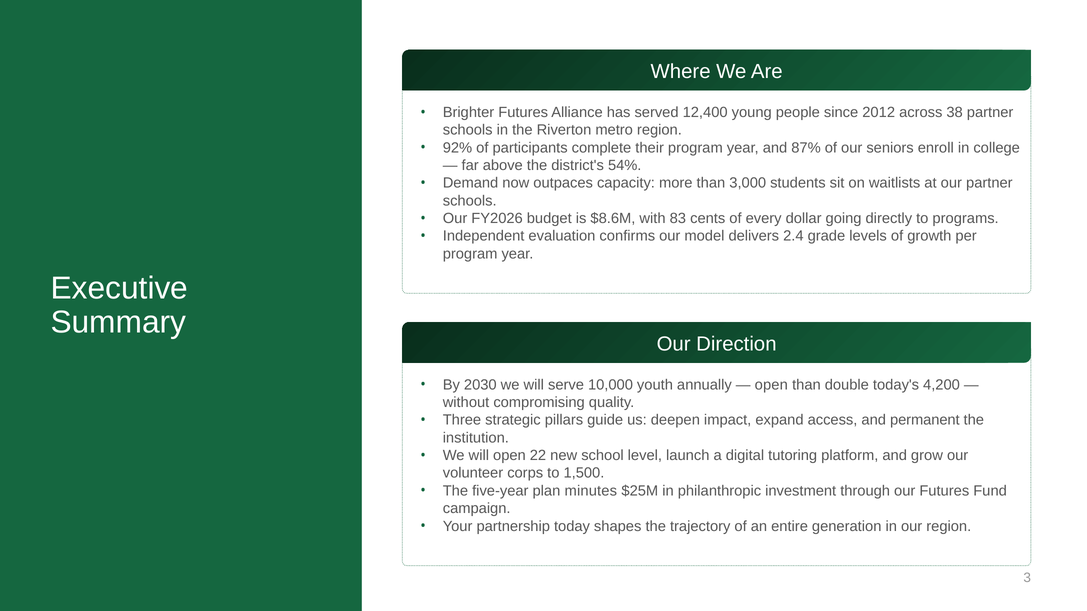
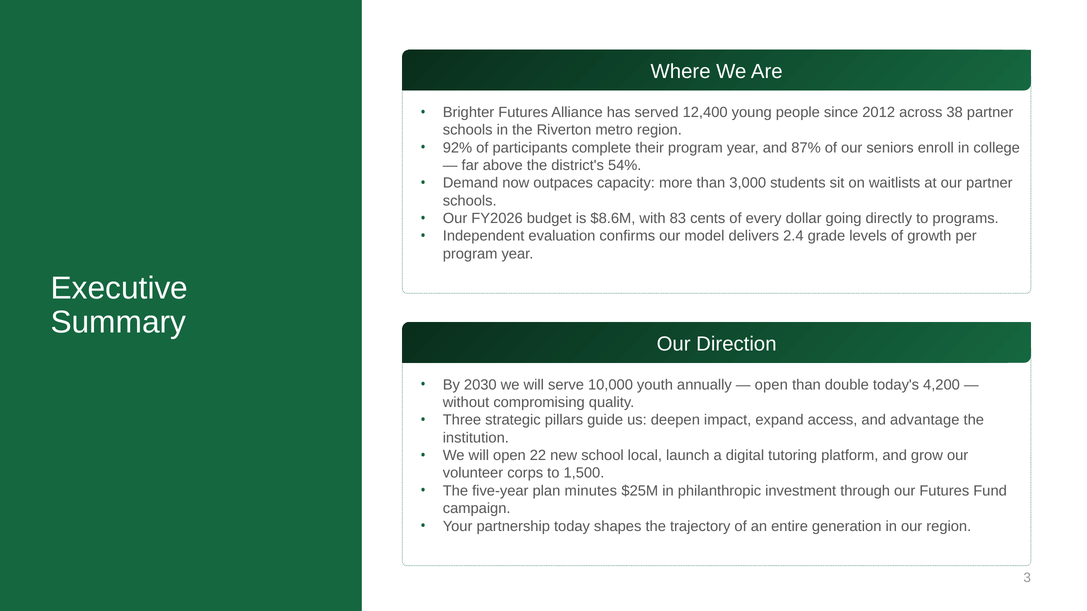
permanent: permanent -> advantage (925, 420)
level: level -> local (645, 456)
